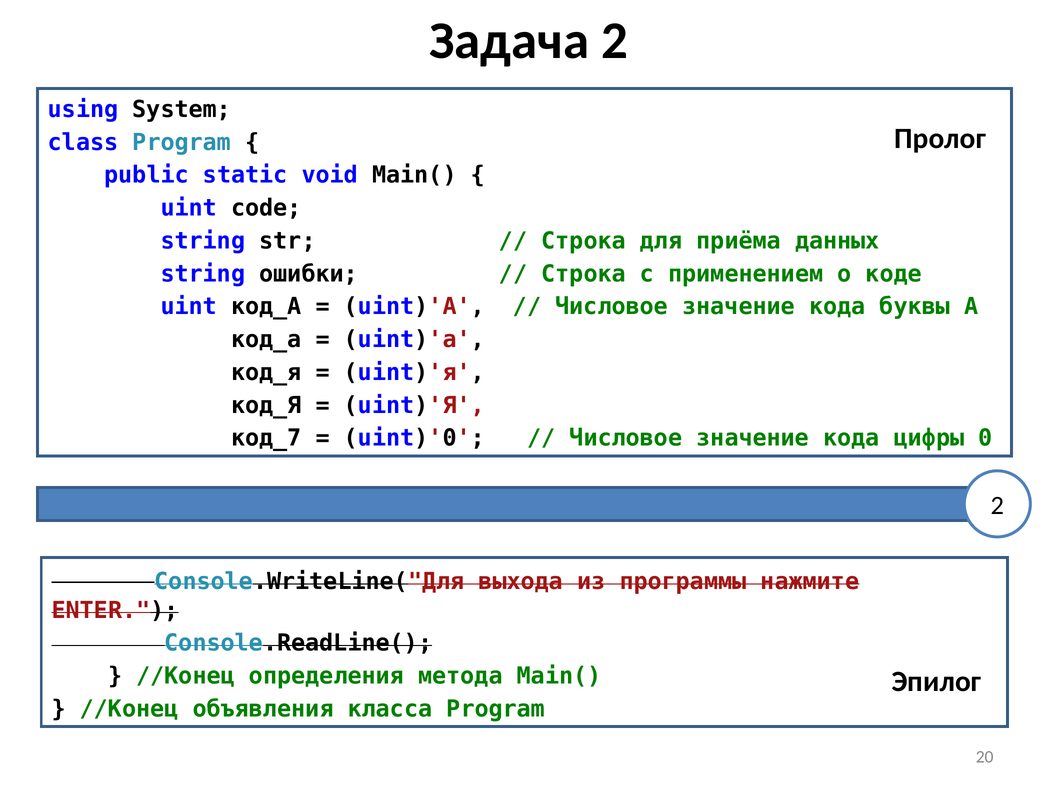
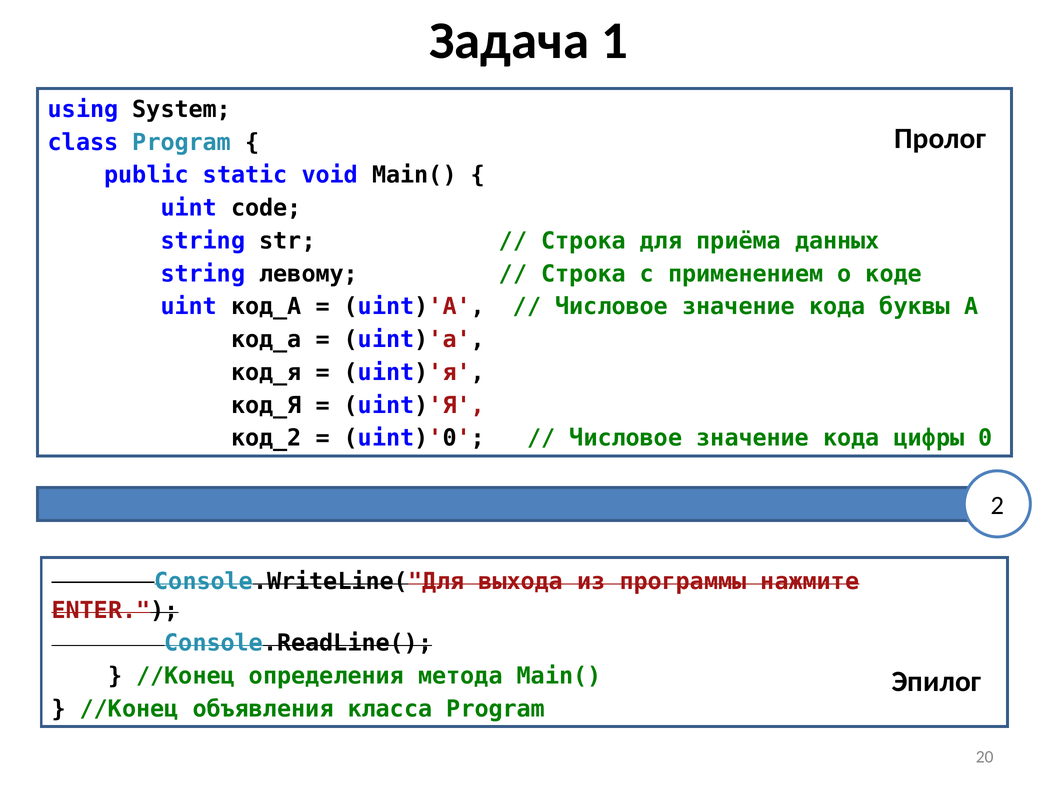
Задача 2: 2 -> 1 (614, 41)
ошибки: ошибки -> левому (309, 274)
код_7: код_7 -> код_2 (266, 438)
